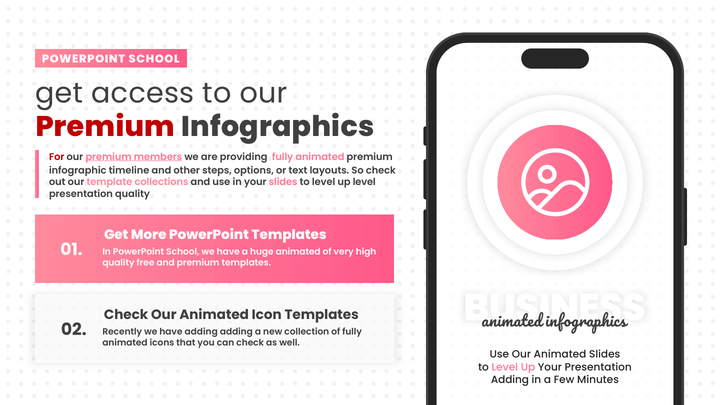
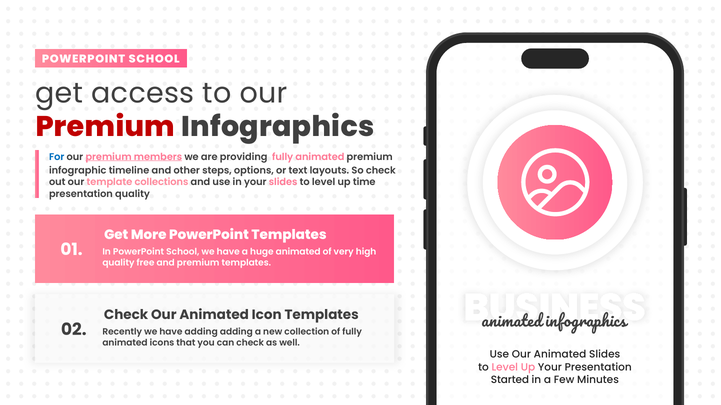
For colour: red -> blue (57, 157)
up level: level -> time (364, 182)
Adding: Adding -> Started (510, 380)
